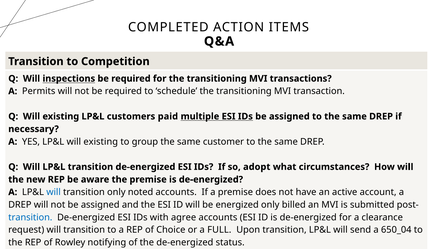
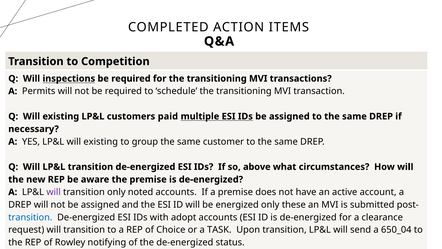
adopt: adopt -> above (257, 167)
will colour: blue -> purple (54, 192)
billed: billed -> these (294, 204)
agree: agree -> adopt (184, 217)
FULL: FULL -> TASK (219, 230)
